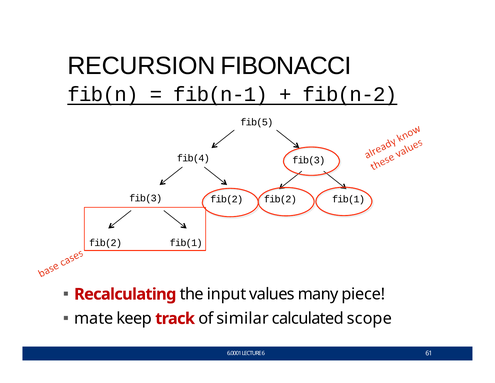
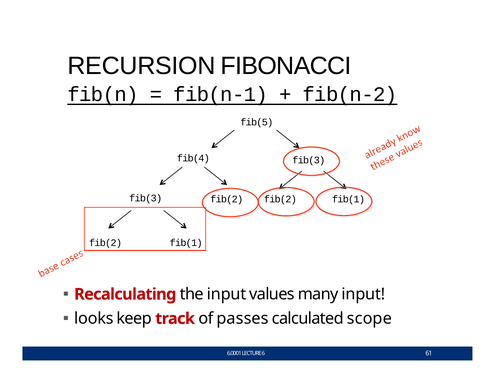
many piece: piece -> input (363, 294)
mate: mate -> looks (94, 318)
similar: similar -> passes (243, 318)
